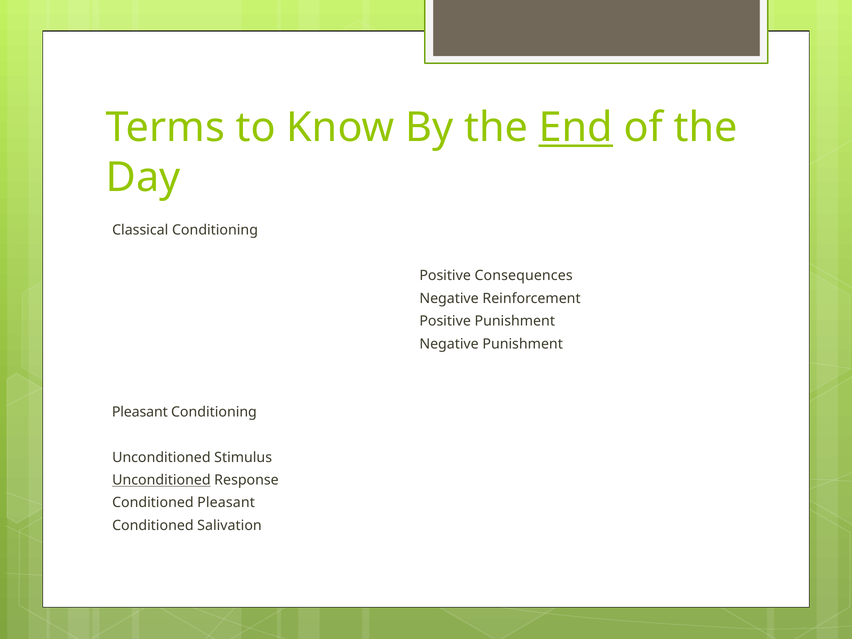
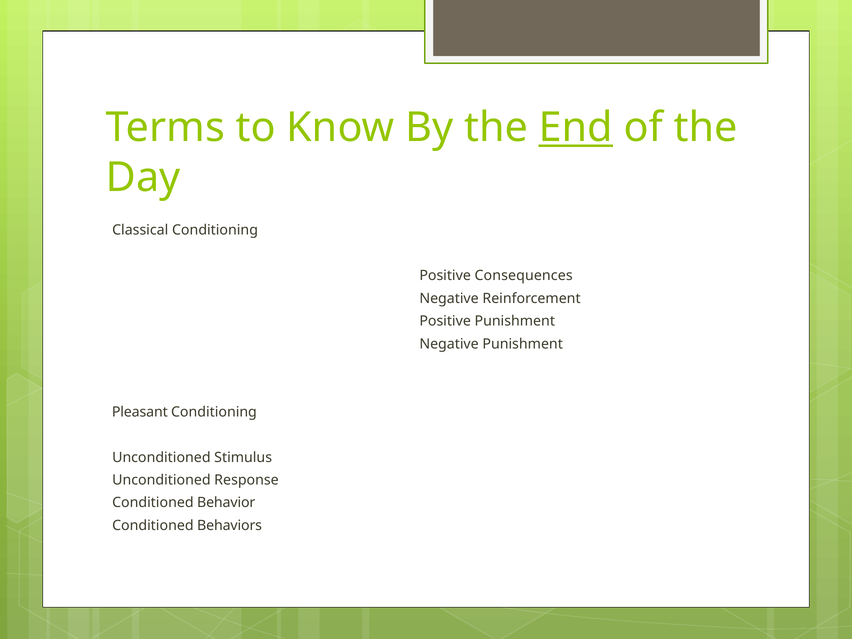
Unconditioned underline: present -> none (161, 480)
Conditioned Pleasant: Pleasant -> Behavior (226, 503)
Salivation: Salivation -> Behaviors (230, 526)
